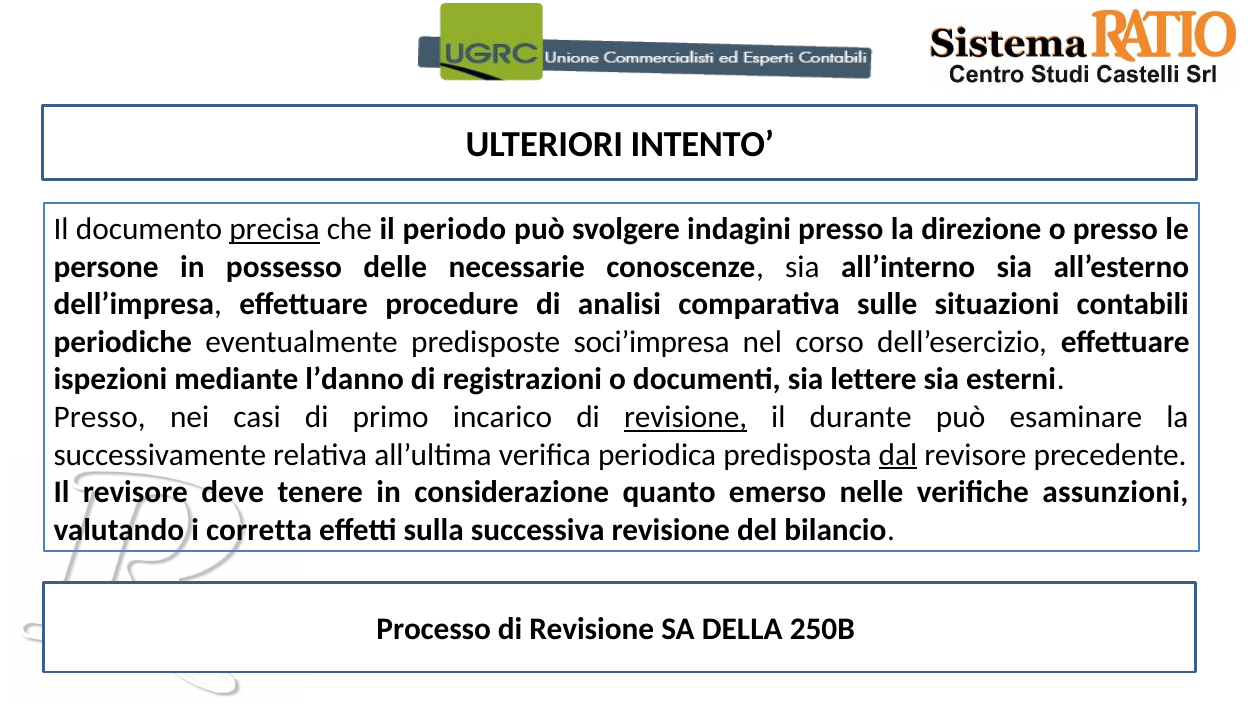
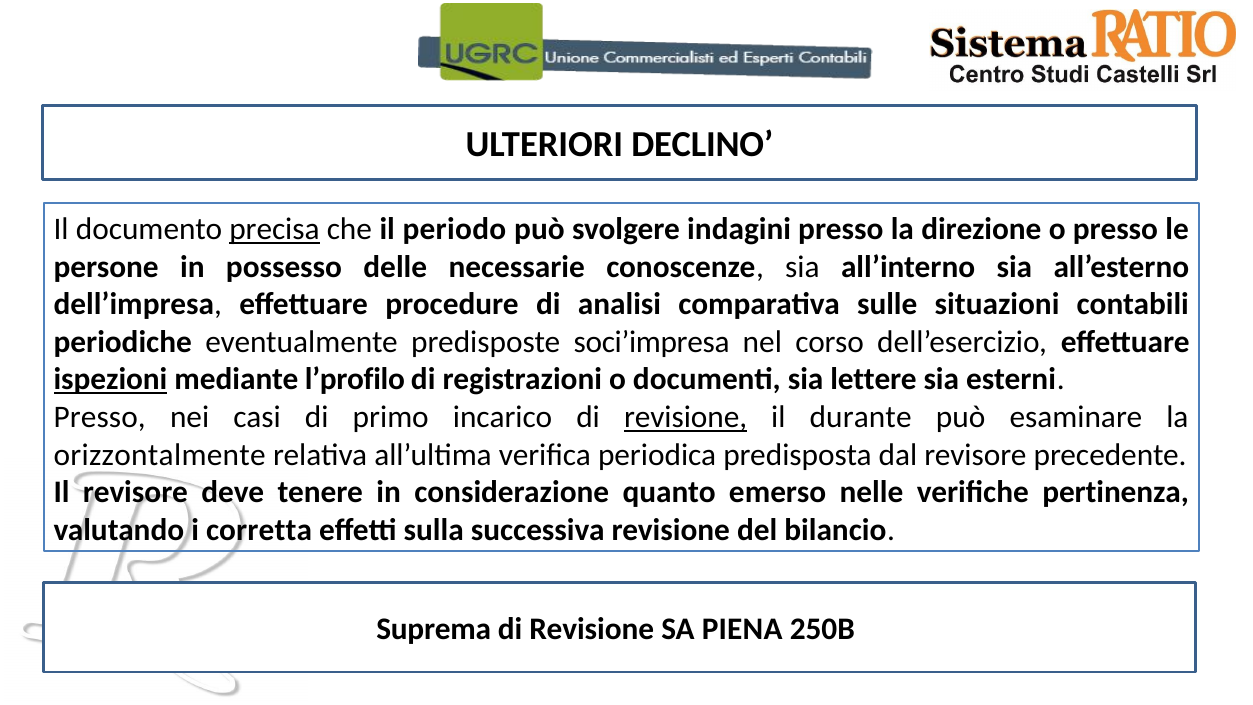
INTENTO: INTENTO -> DECLINO (702, 145)
ispezioni underline: none -> present (110, 379)
l’danno: l’danno -> l’profilo (355, 379)
successivamente: successivamente -> orizzontalmente (160, 455)
dal underline: present -> none (898, 455)
assunzioni: assunzioni -> pertinenza (1116, 492)
Processo: Processo -> Suprema (434, 629)
DELLA: DELLA -> PIENA (742, 629)
